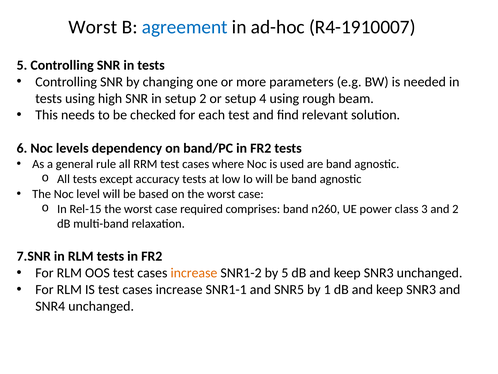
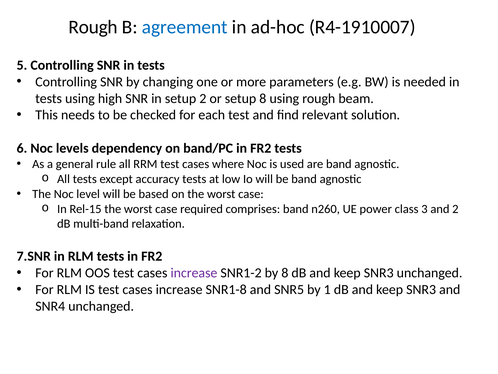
Worst: Worst -> Rough (93, 27)
setup 4: 4 -> 8 (263, 98)
increase colour: orange -> purple (194, 273)
by 5: 5 -> 8 (285, 273)
SNR1-1: SNR1-1 -> SNR1-8 (226, 289)
